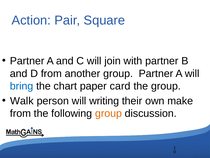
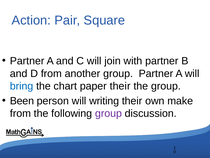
paper card: card -> their (120, 86)
Walk: Walk -> Been (22, 101)
group colour: orange -> purple (108, 113)
